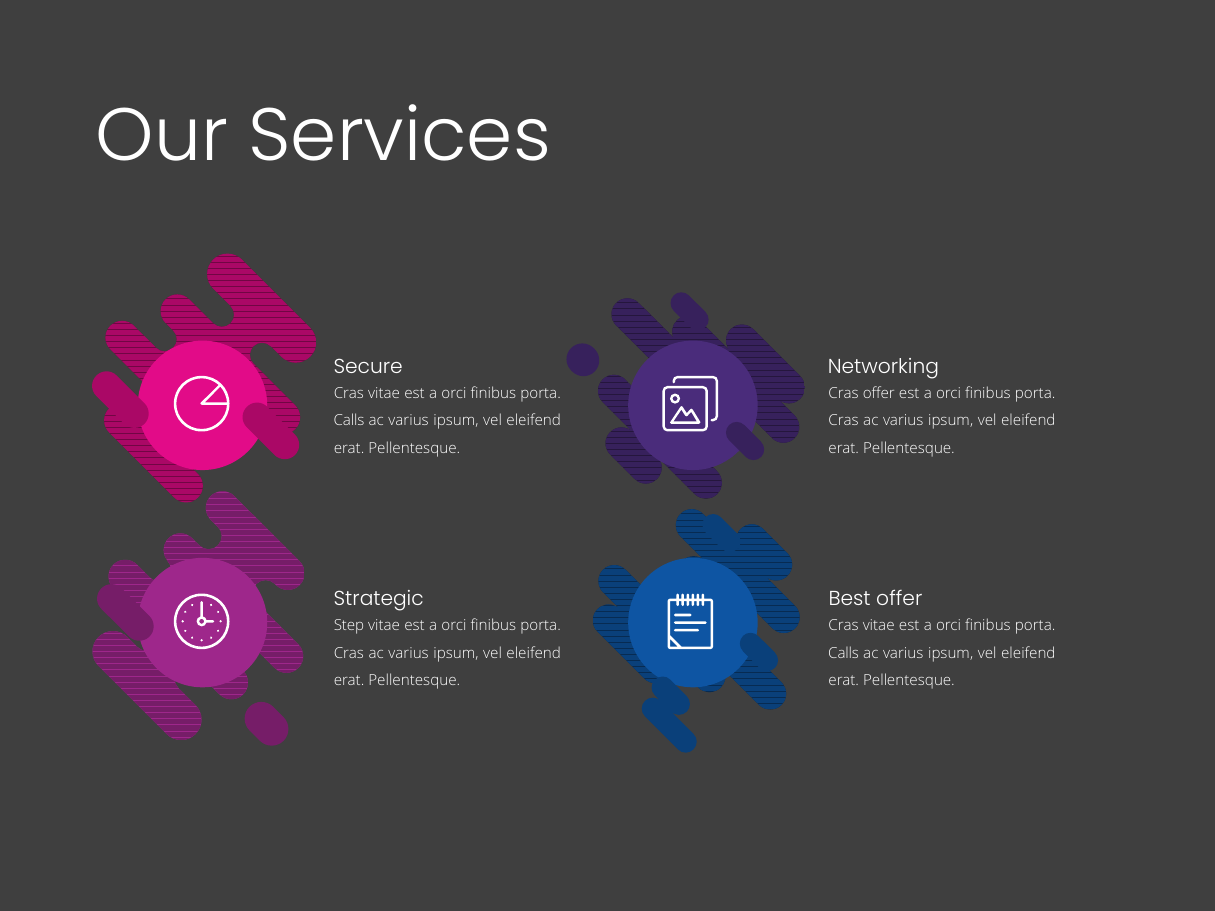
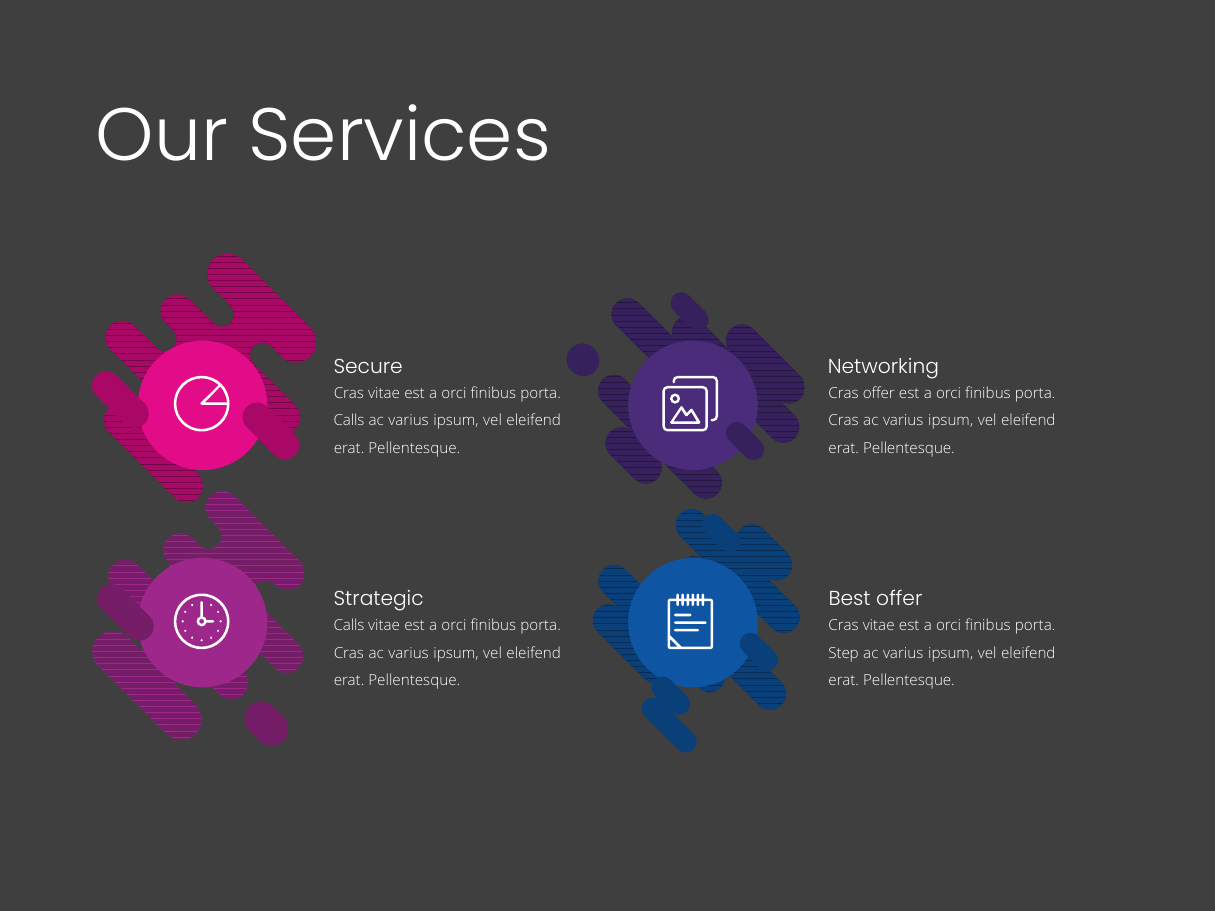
Step: Step -> Calls (349, 626)
Calls: Calls -> Step (844, 653)
